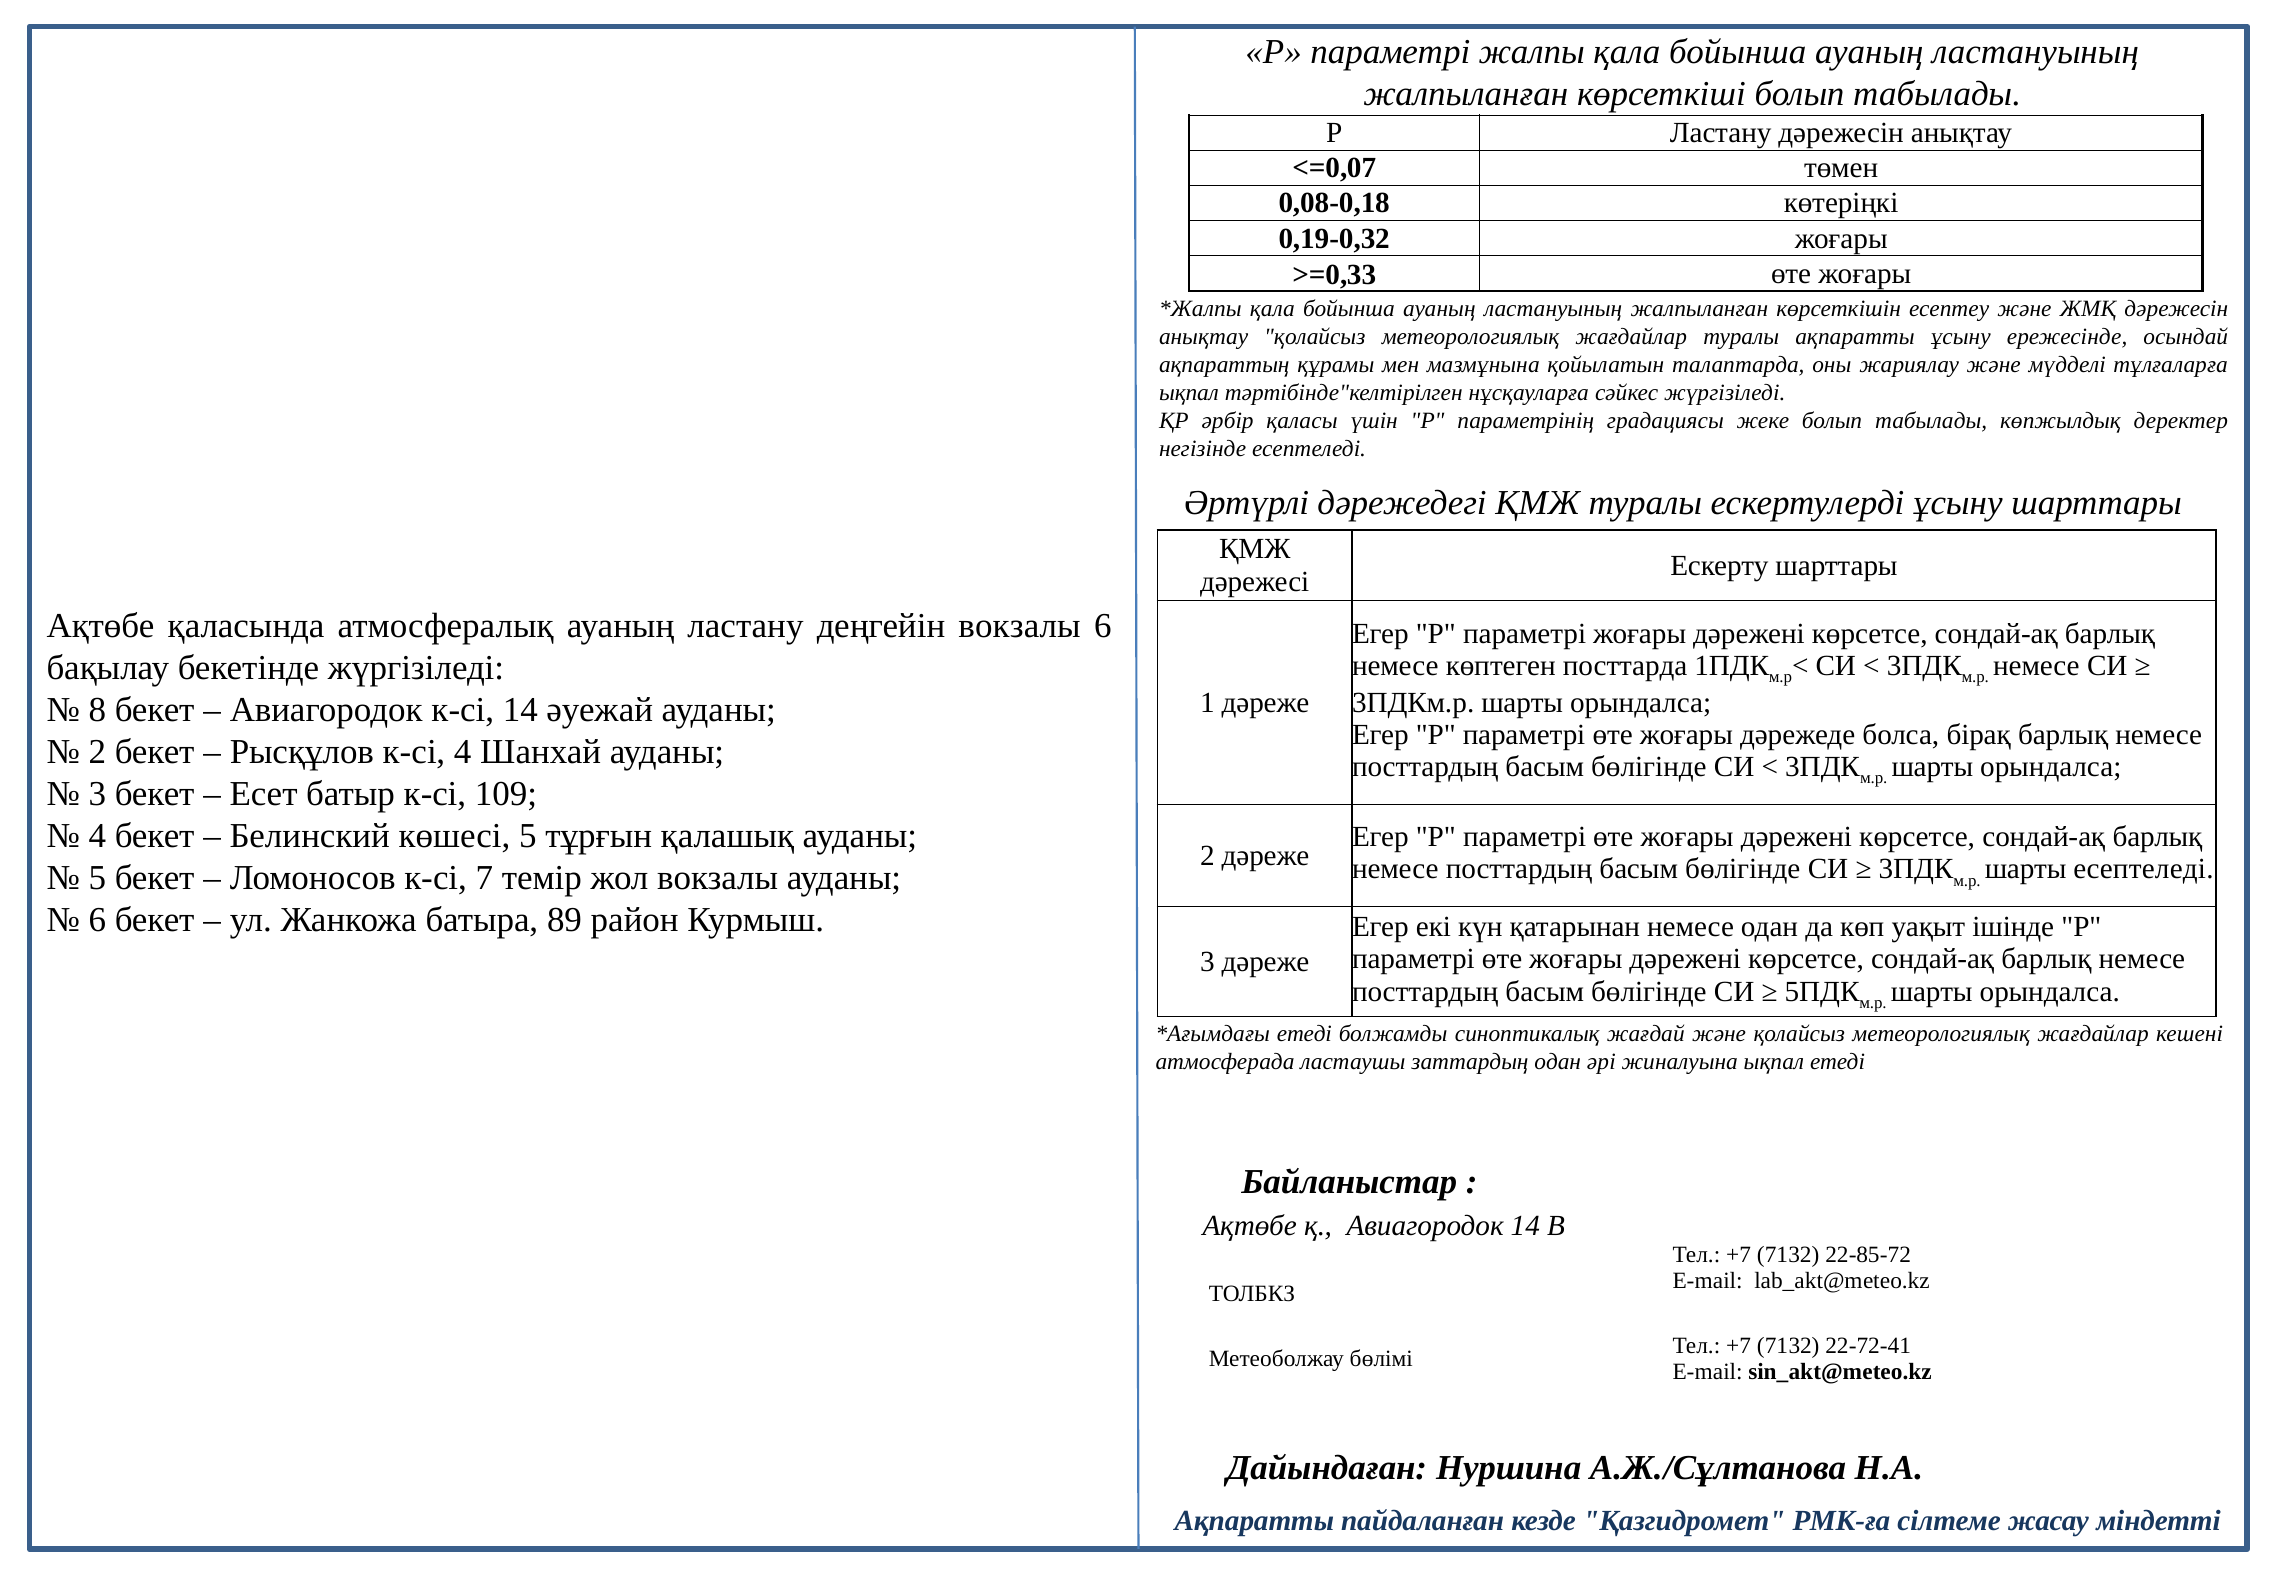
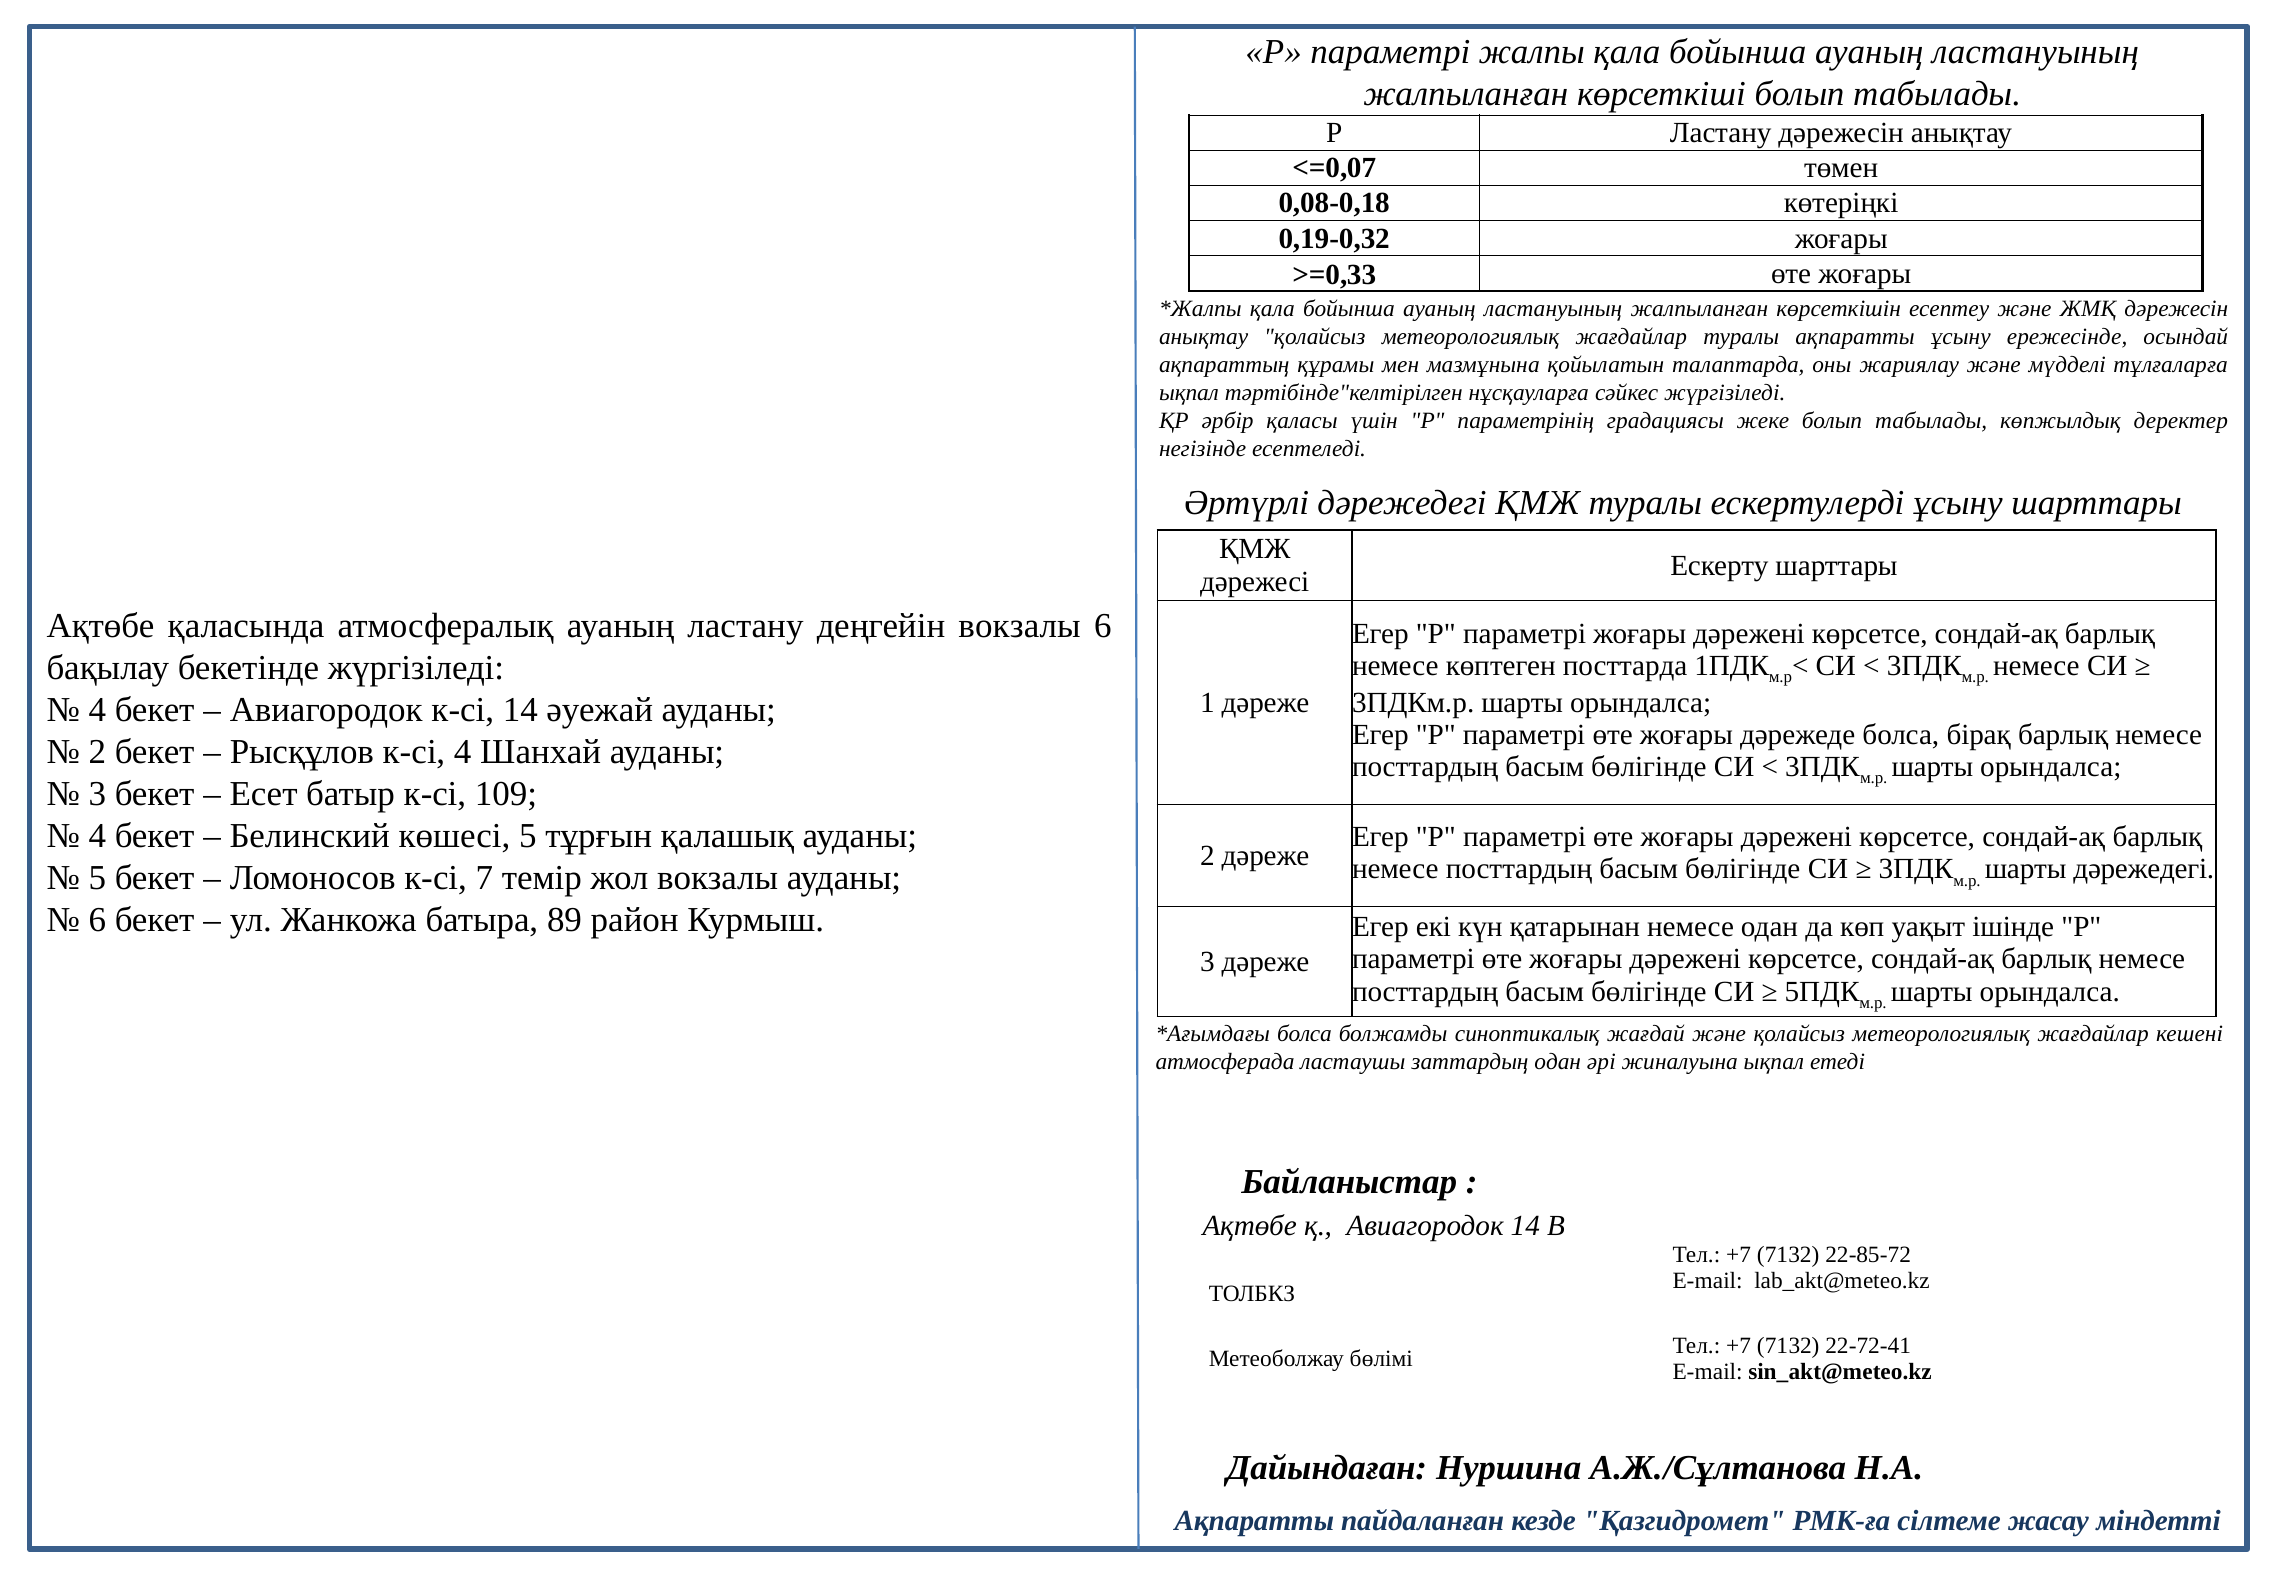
8: 8 -> 4 (97, 710)
шарты есептеледі: есептеледі -> дәрежедегі (2144, 869)
етеді: етеді -> болса (1304, 1034)
